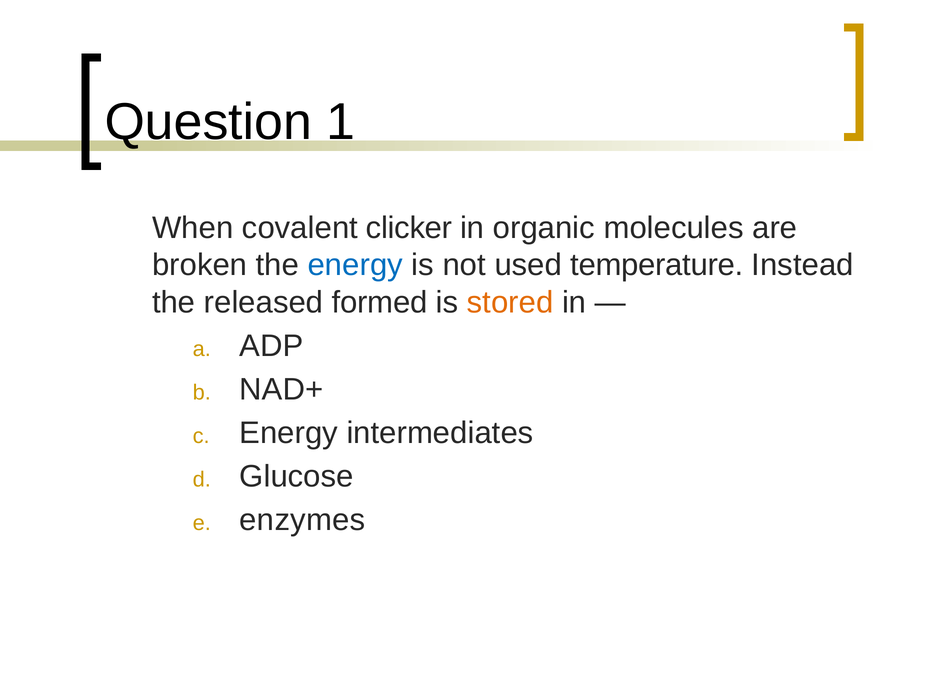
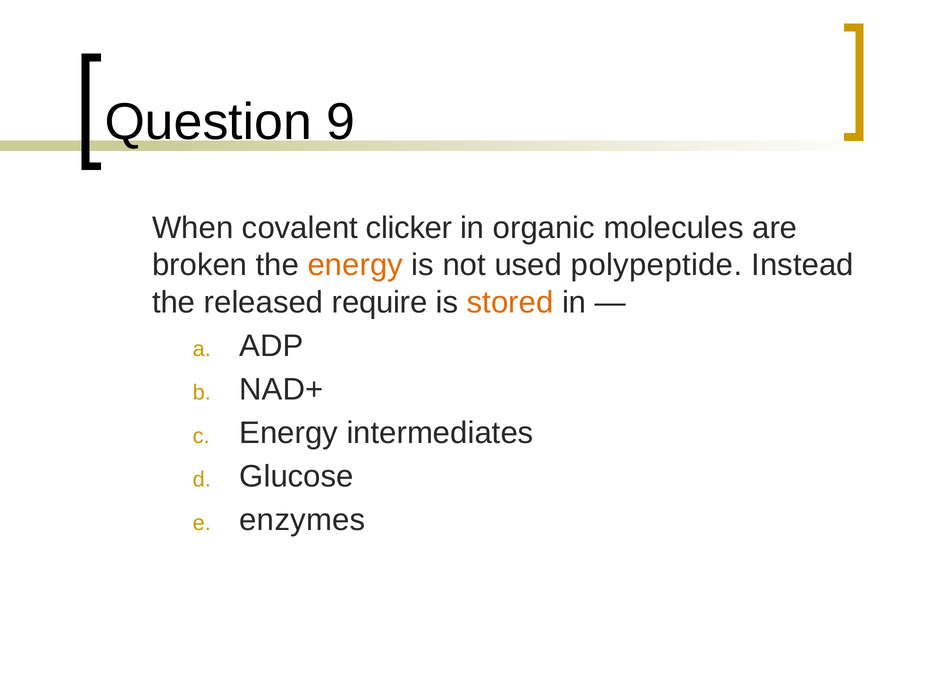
1: 1 -> 9 (341, 122)
energy colour: blue -> orange (355, 265)
temperature: temperature -> polypeptide (657, 265)
formed: formed -> require (380, 303)
